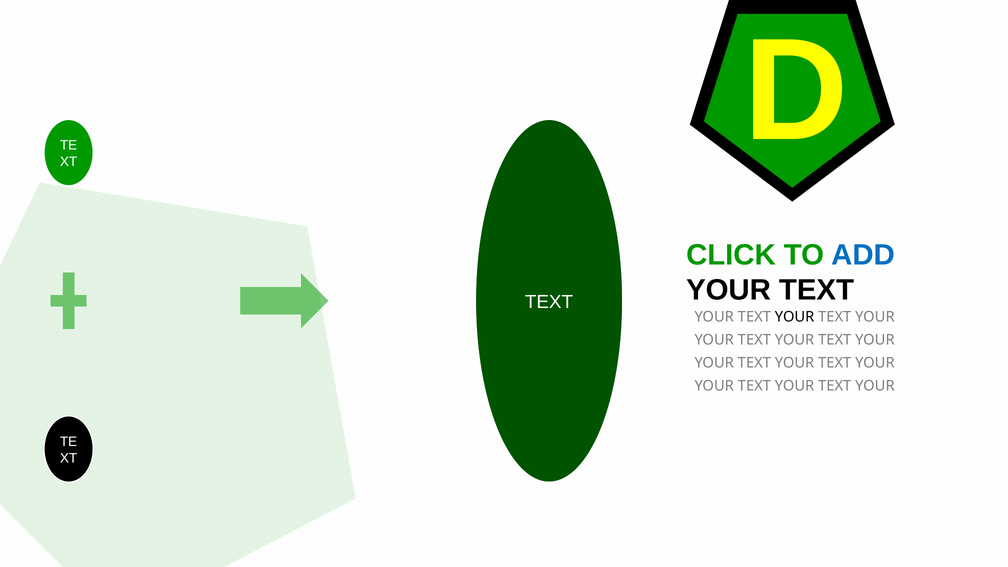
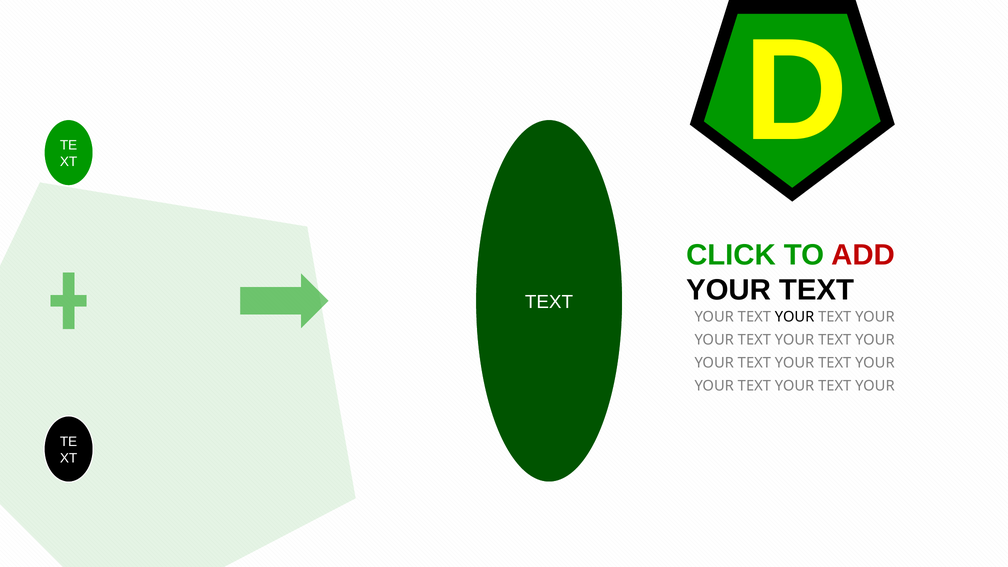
ADD colour: blue -> red (863, 255)
